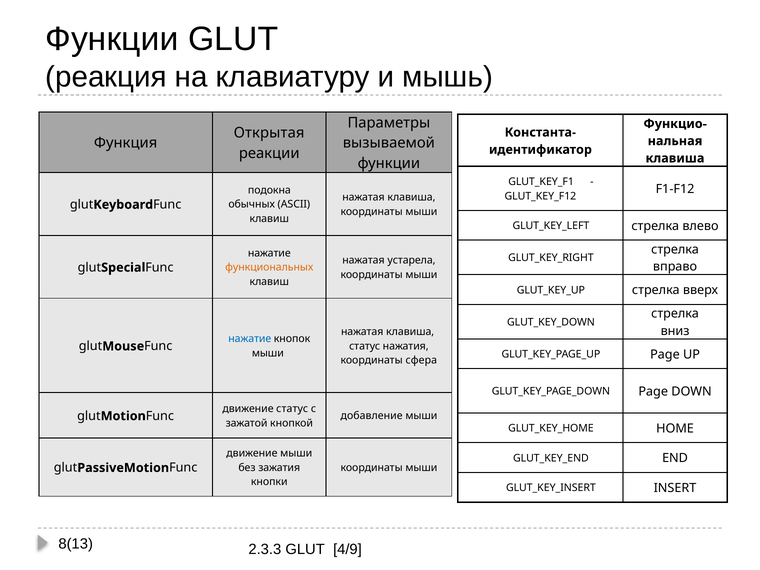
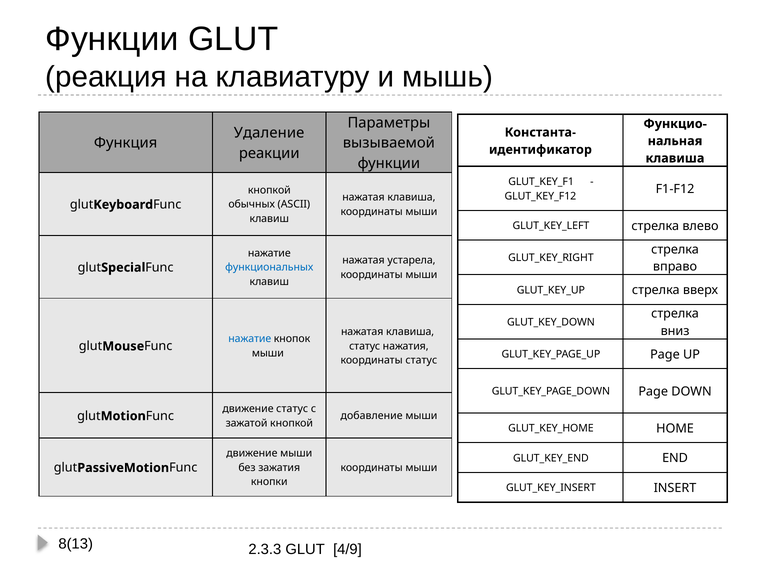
Открытая: Открытая -> Удаление (269, 133)
подокна: подокна -> кнопкой (269, 190)
функциональных colour: orange -> blue (269, 267)
координаты сфера: сфера -> статус (421, 360)
